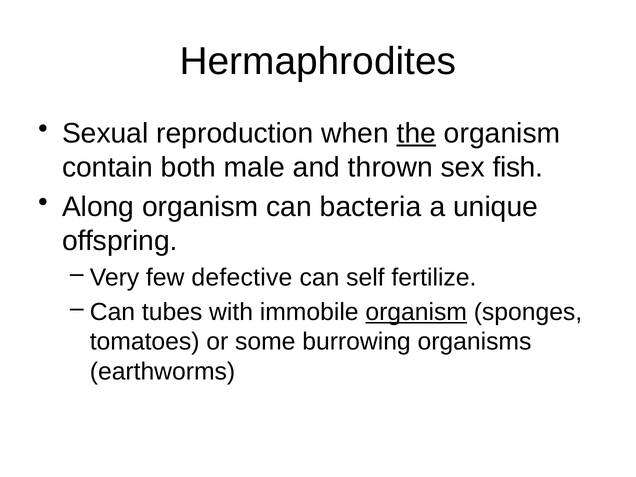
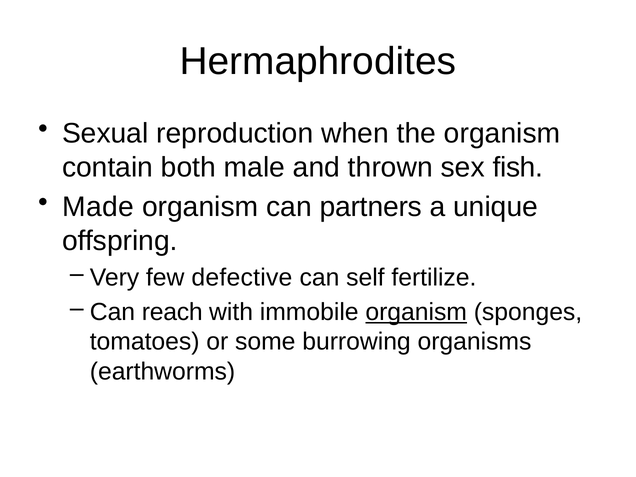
the underline: present -> none (416, 133)
Along: Along -> Made (98, 207)
bacteria: bacteria -> partners (371, 207)
tubes: tubes -> reach (172, 312)
